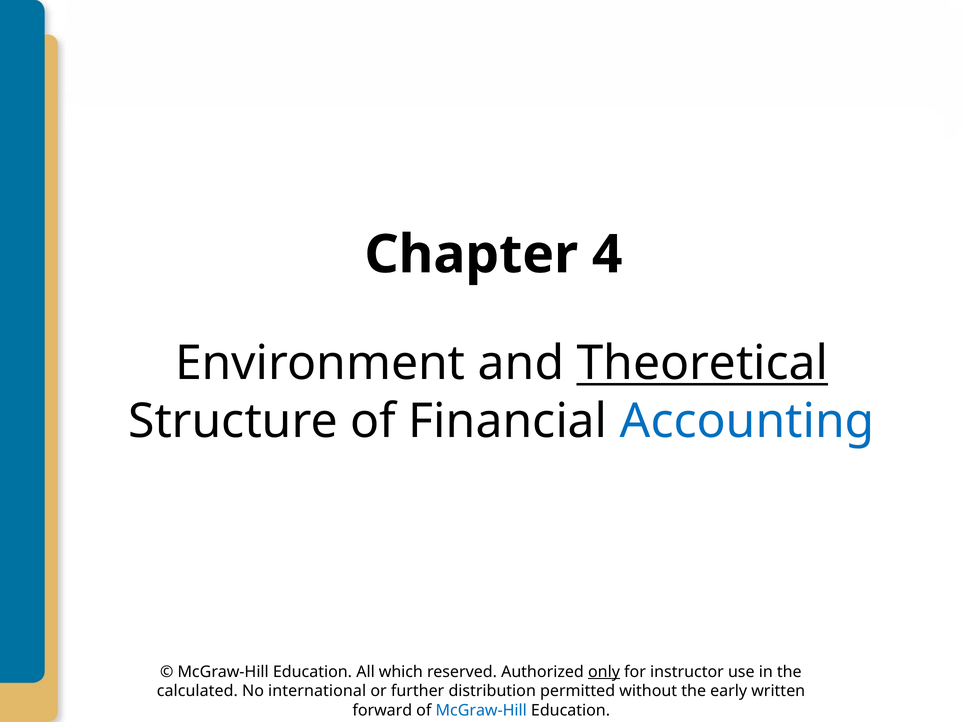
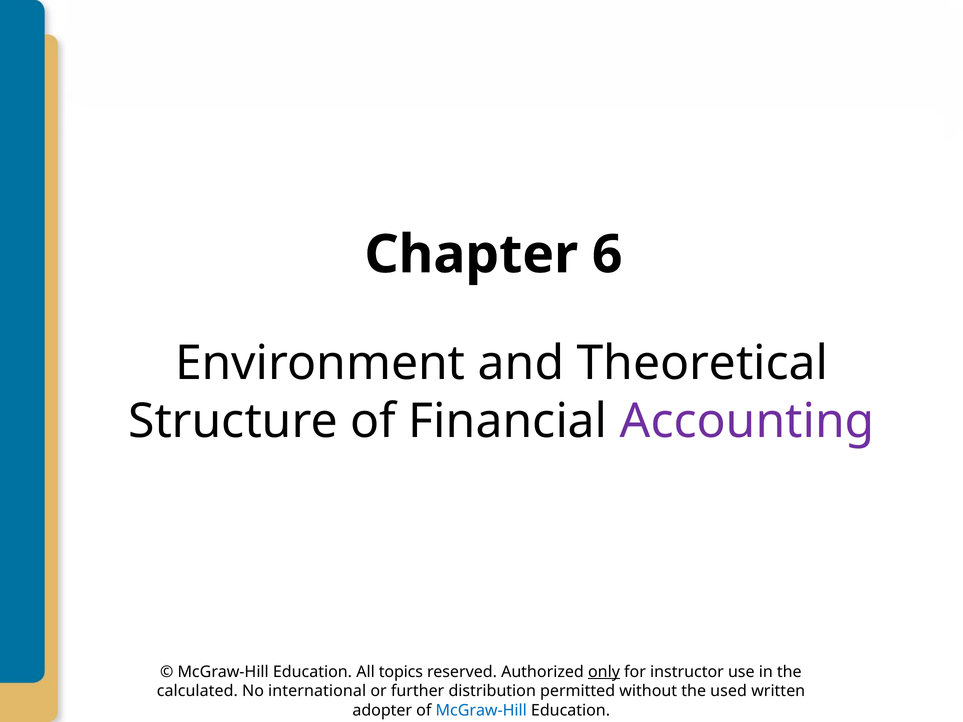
4: 4 -> 6 (607, 255)
Theoretical underline: present -> none (702, 364)
Accounting colour: blue -> purple (747, 421)
which: which -> topics (401, 672)
early: early -> used (729, 691)
forward: forward -> adopter (382, 711)
